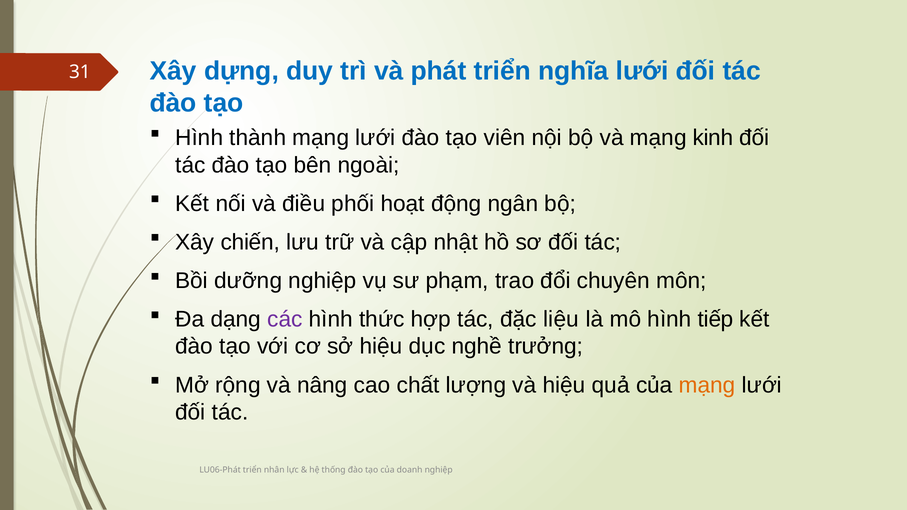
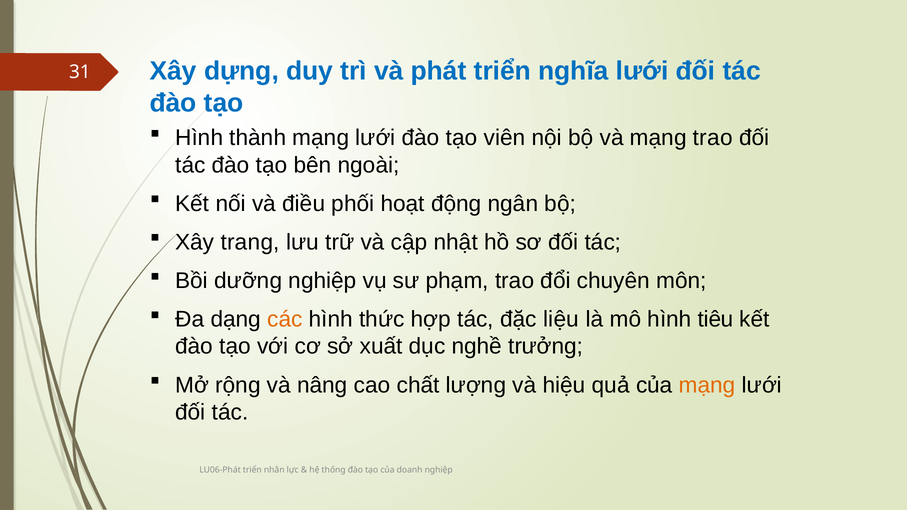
mạng kinh: kinh -> trao (713, 138)
chiến: chiến -> trang (250, 242)
các colour: purple -> orange (285, 319)
tiếp: tiếp -> tiêu (716, 319)
sở hiệu: hiệu -> xuất (381, 347)
